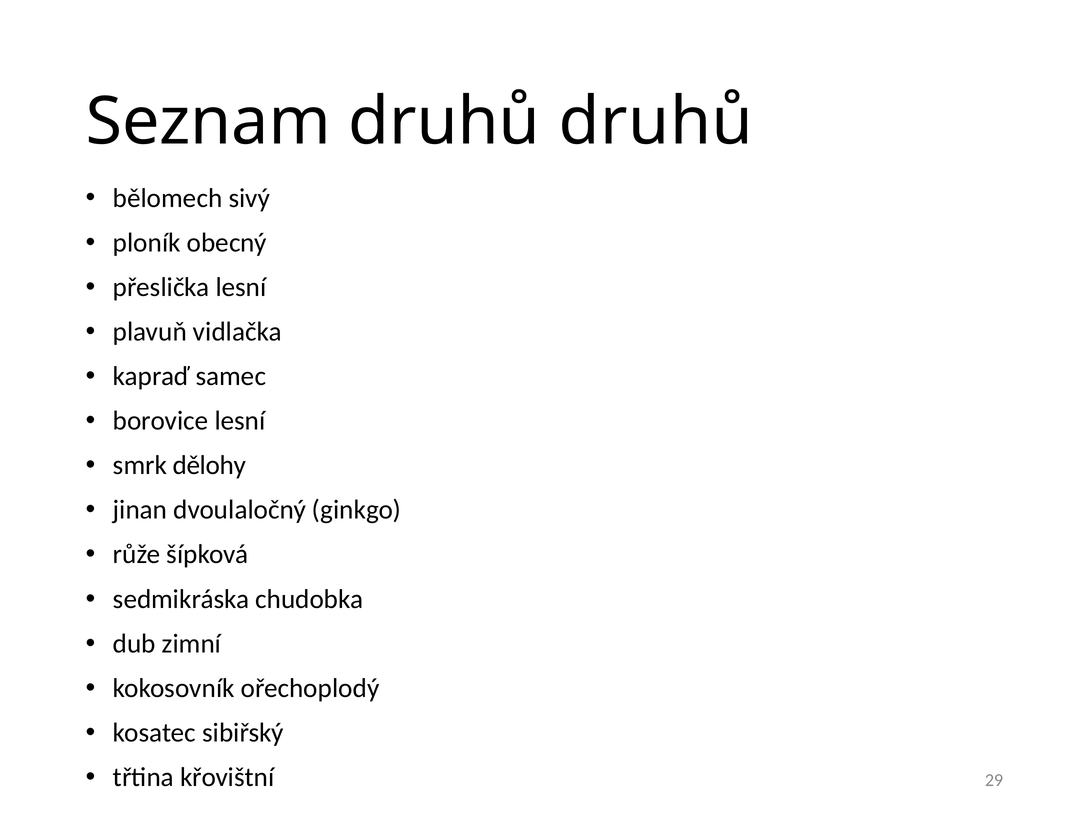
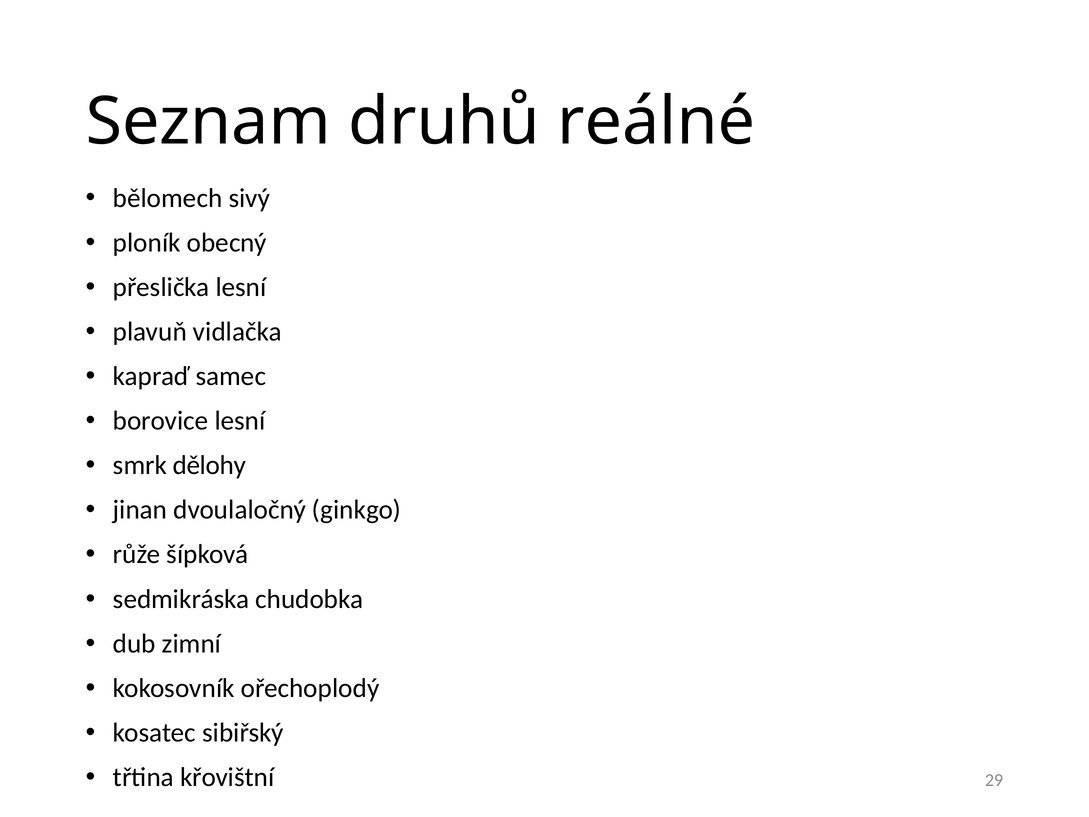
druhů druhů: druhů -> reálné (656, 122)
